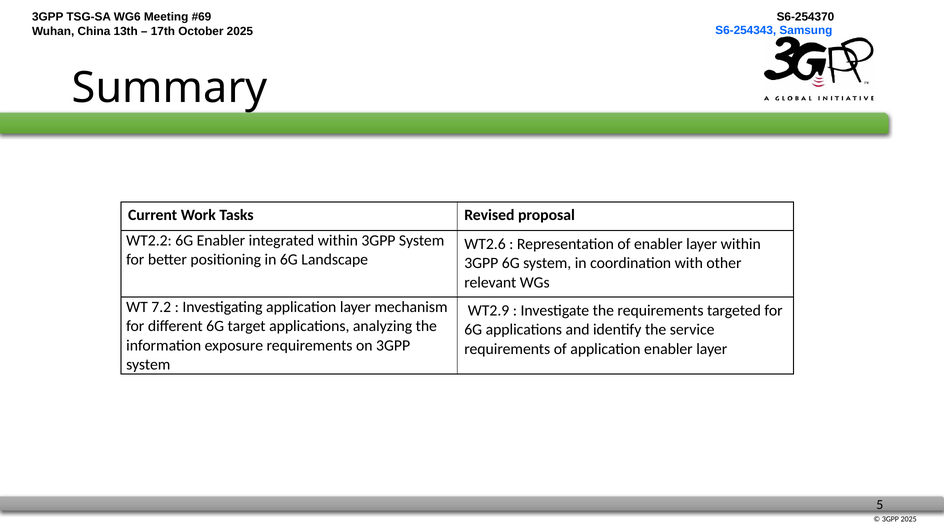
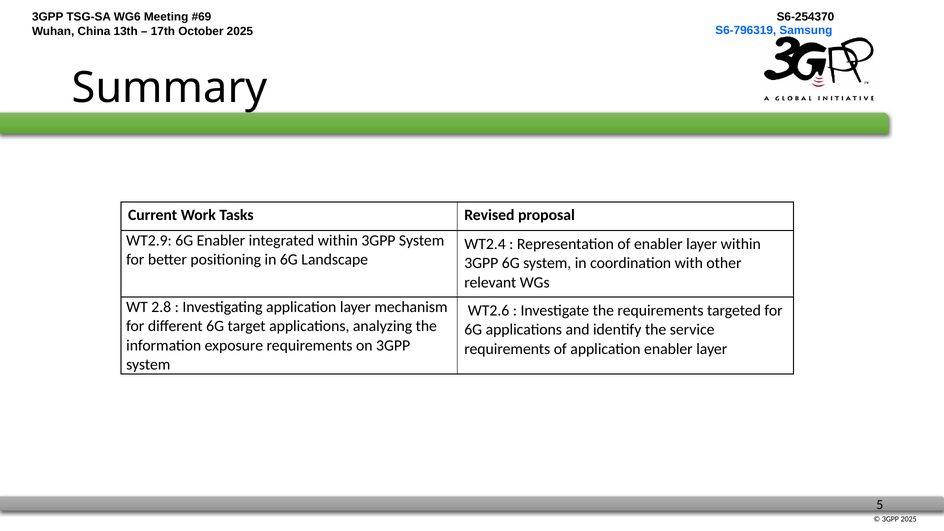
S6-254343: S6-254343 -> S6-796319 (746, 30)
WT2.2: WT2.2 -> WT2.9 (149, 240)
WT2.6: WT2.6 -> WT2.4 (485, 244)
7.2: 7.2 -> 2.8 (161, 307)
WT2.9: WT2.9 -> WT2.6 (489, 310)
